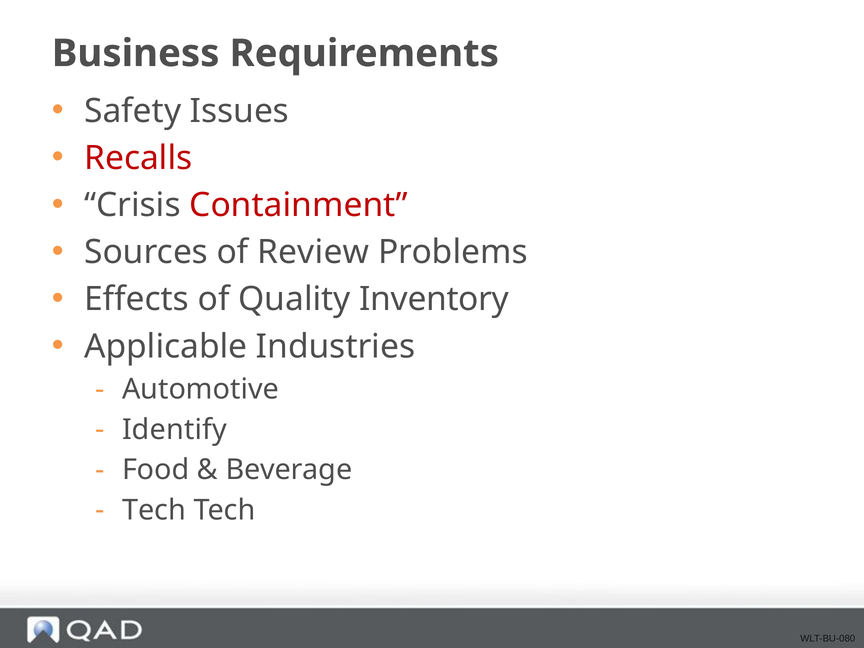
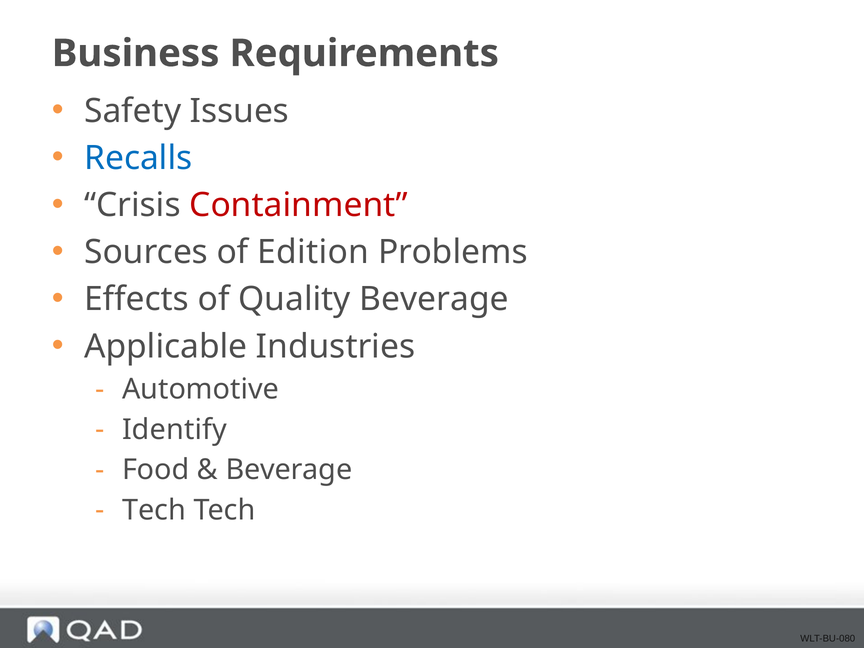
Recalls colour: red -> blue (138, 158)
Review: Review -> Edition (313, 252)
Quality Inventory: Inventory -> Beverage (434, 299)
